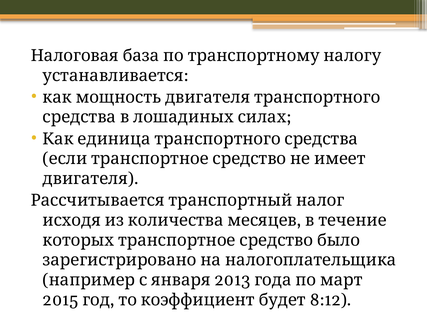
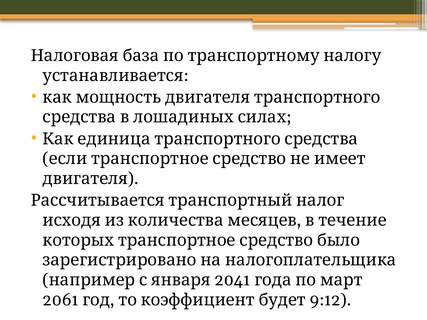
2013: 2013 -> 2041 (232, 280)
2015: 2015 -> 2061 (61, 300)
8:12: 8:12 -> 9:12 (330, 300)
